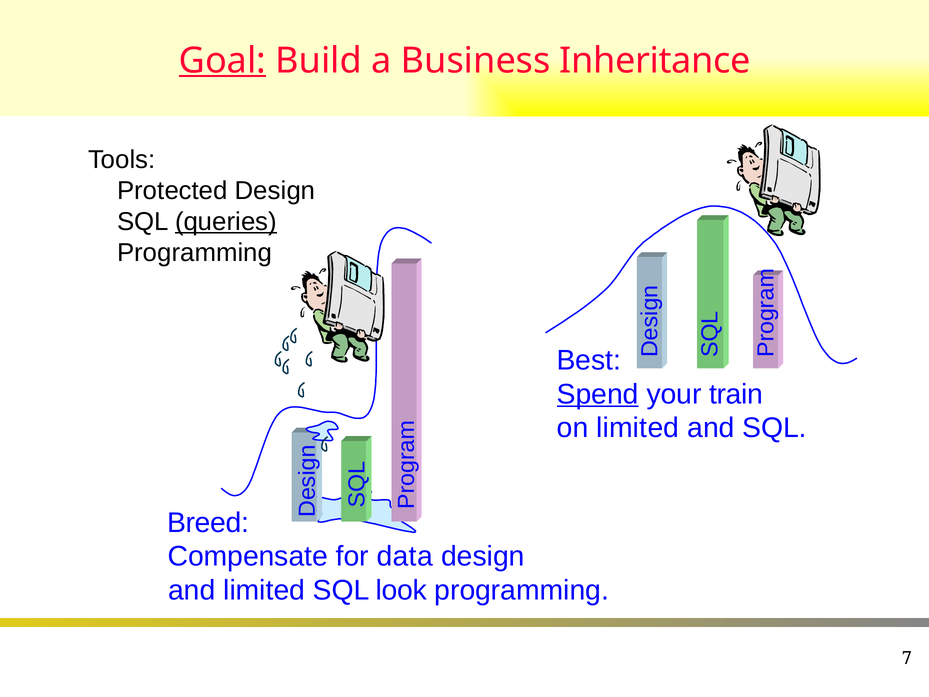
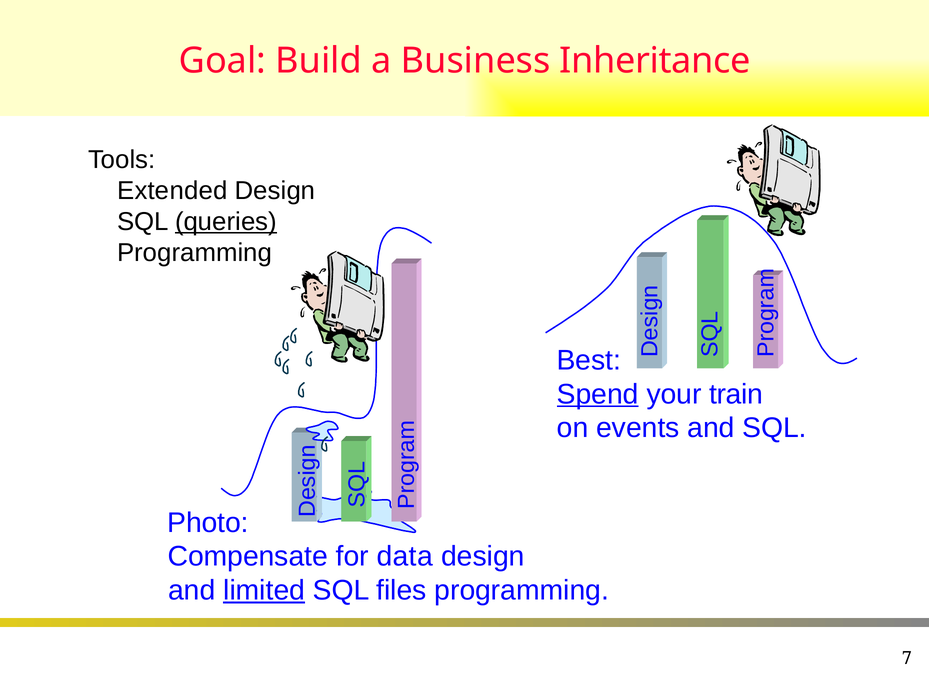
Goal underline: present -> none (223, 61)
Protected: Protected -> Extended (172, 191)
on limited: limited -> events (638, 428)
Breed: Breed -> Photo (208, 523)
limited underline: none -> present (264, 590)
look: look -> files (401, 590)
